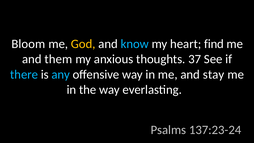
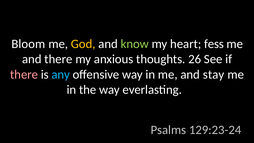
know colour: light blue -> light green (135, 44)
find: find -> fess (214, 44)
and them: them -> there (58, 59)
37: 37 -> 26 (195, 59)
there colour: light blue -> pink (24, 74)
137:23-24: 137:23-24 -> 129:23-24 (215, 130)
